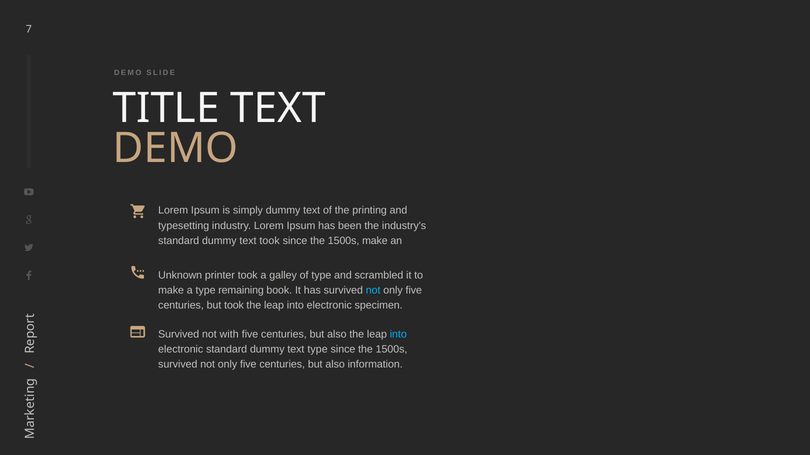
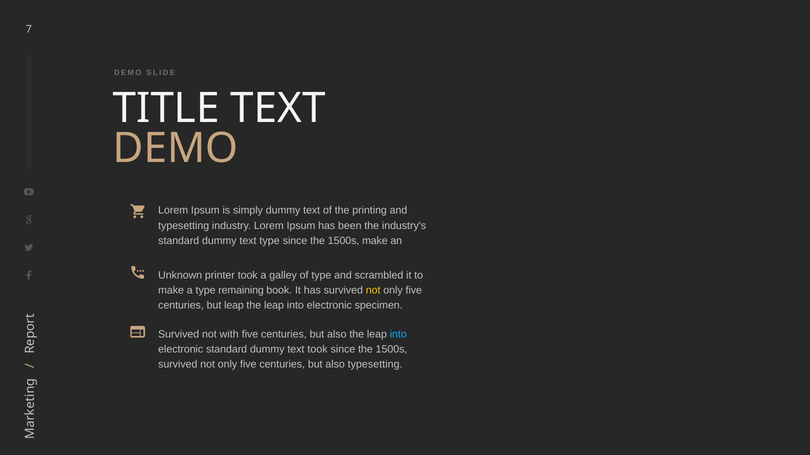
text took: took -> type (270, 241)
not colour: light blue -> yellow (373, 291)
but took: took -> leap (234, 306)
text type: type -> took (318, 350)
also information: information -> typesetting (375, 365)
